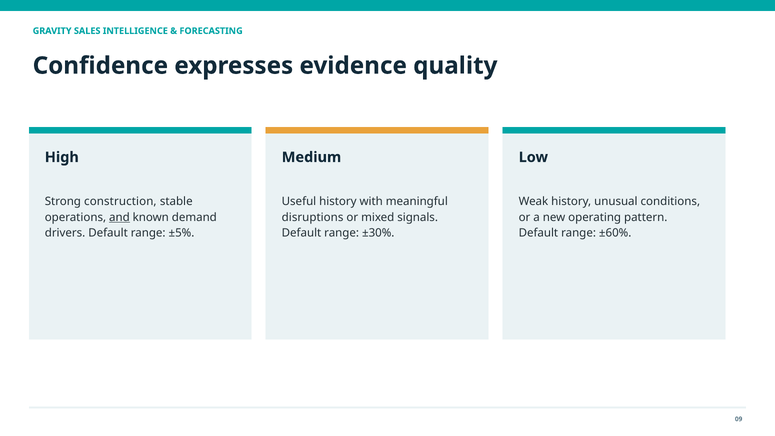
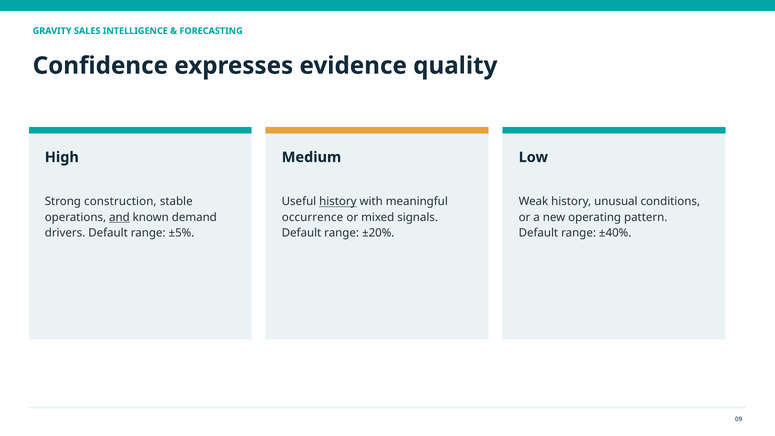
history underline: none -> present (338, 202)
disruptions: disruptions -> occurrence (313, 217)
±30%: ±30% -> ±20% (378, 233)
±60%: ±60% -> ±40% (615, 233)
